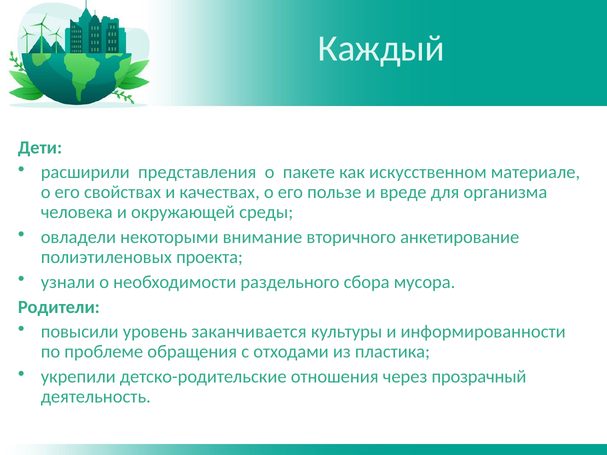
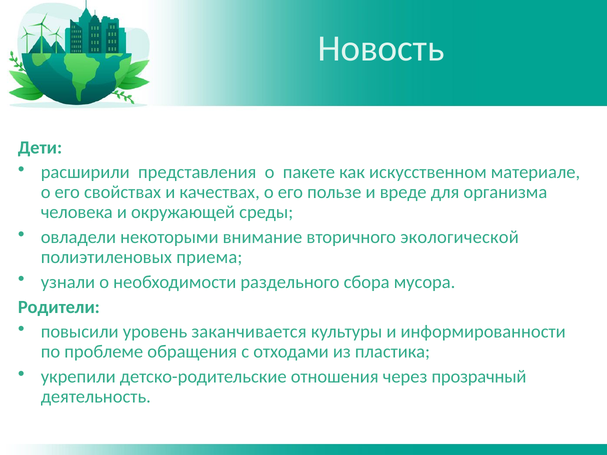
Каждый: Каждый -> Новость (381, 49)
анкетирование: анкетирование -> экологической (460, 237)
проекта: проекта -> приема (209, 257)
